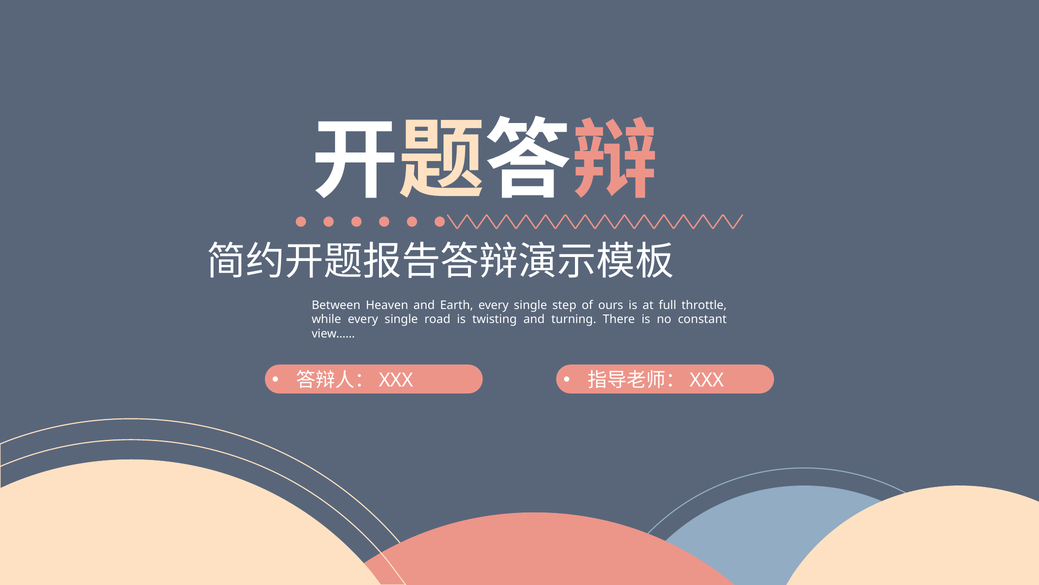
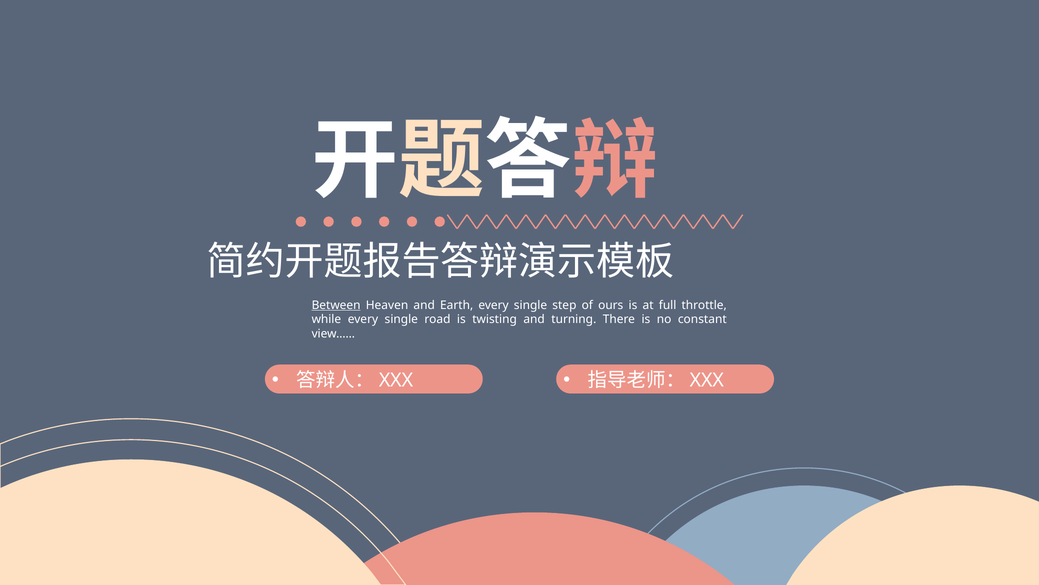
Between underline: none -> present (336, 305)
